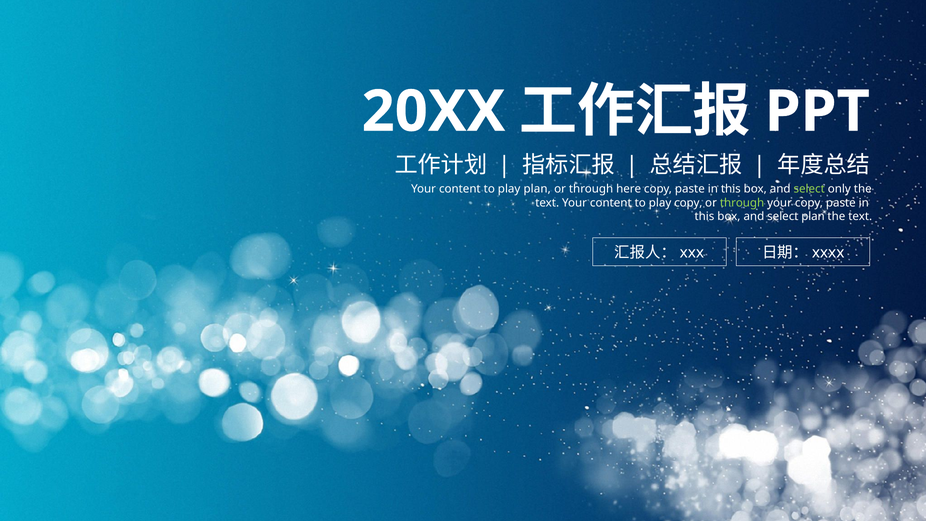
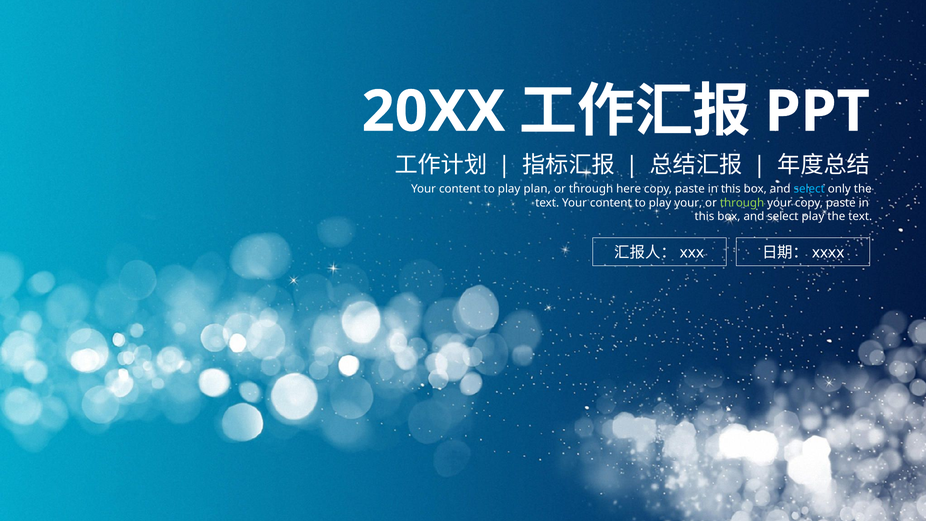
select colour: light green -> light blue (809, 189)
play copy: copy -> your (688, 203)
select plan: plan -> play (813, 217)
